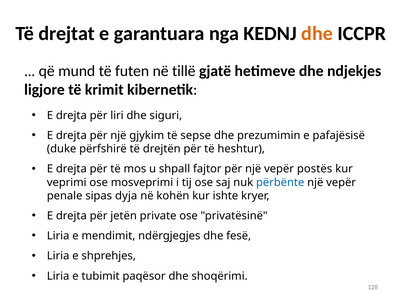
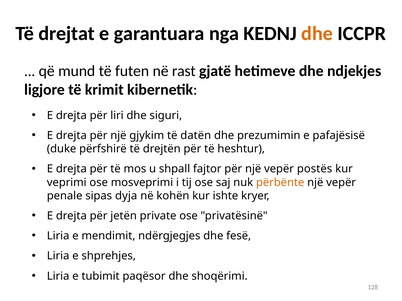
tillë: tillë -> rast (184, 71)
sepse: sepse -> datën (196, 136)
përbënte colour: blue -> orange (280, 183)
